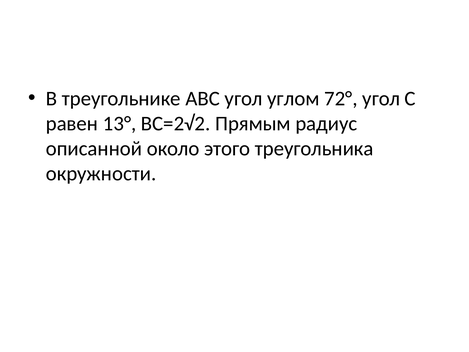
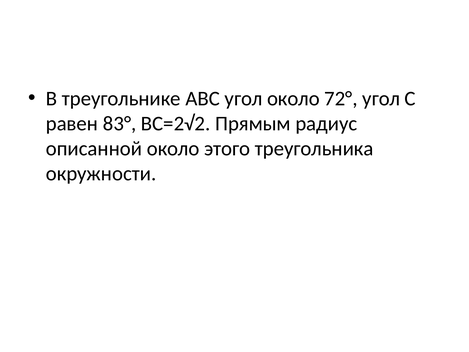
угол углом: углом -> около (293, 98)
13°: 13° -> 83° (120, 123)
